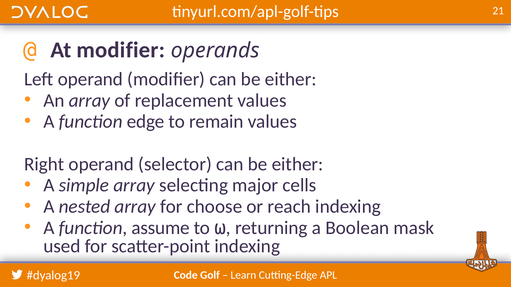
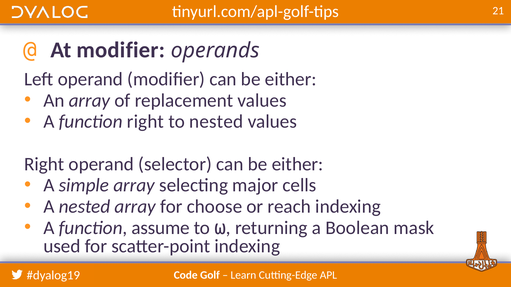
function edge: edge -> right (145, 122)
to remain: remain -> nested (216, 122)
